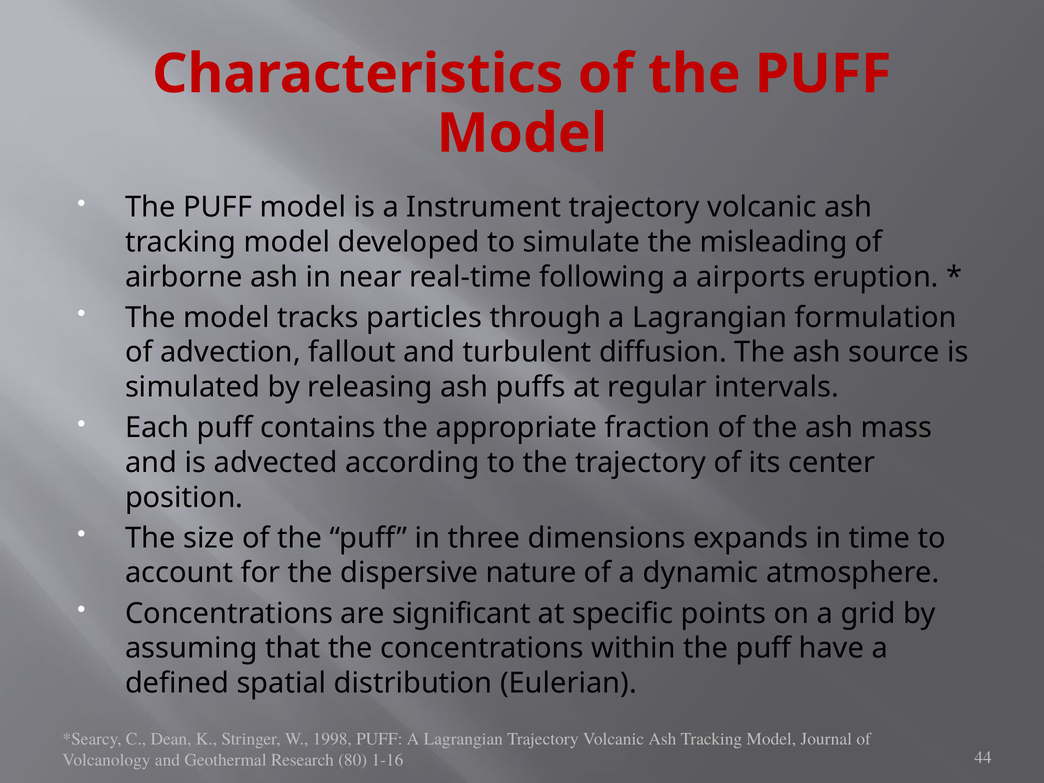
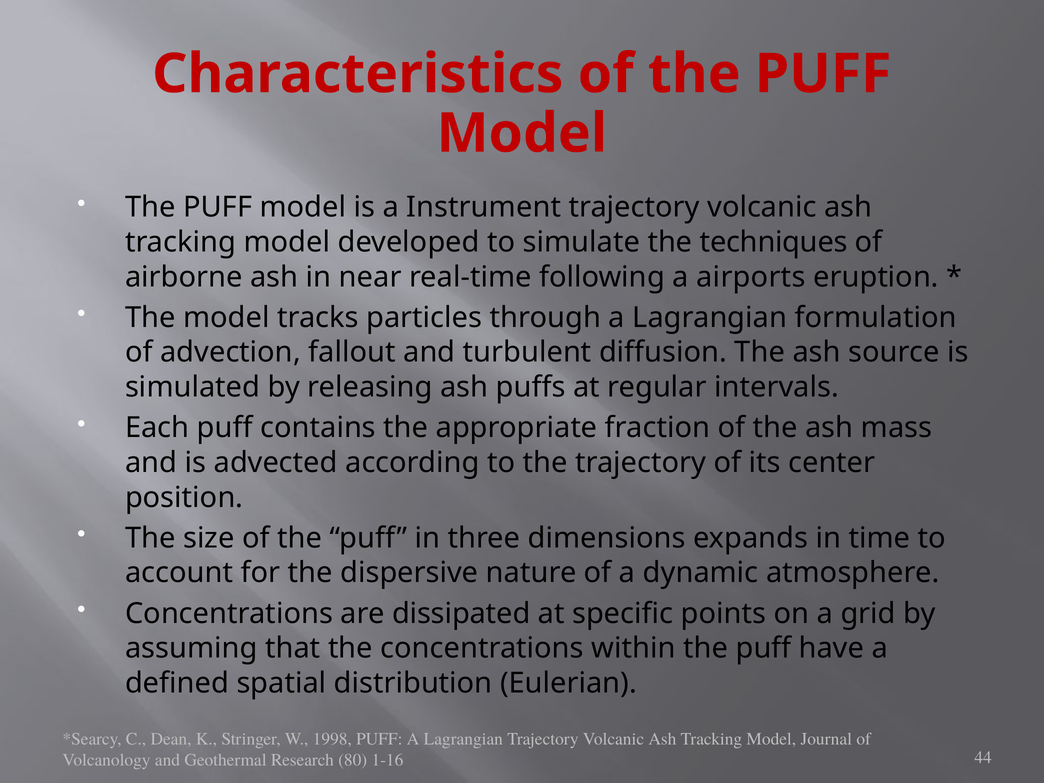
misleading: misleading -> techniques (774, 242)
significant: significant -> dissipated (461, 613)
